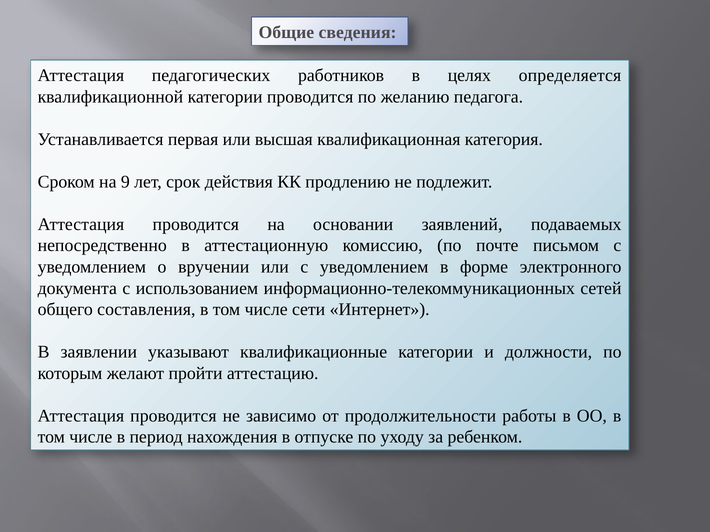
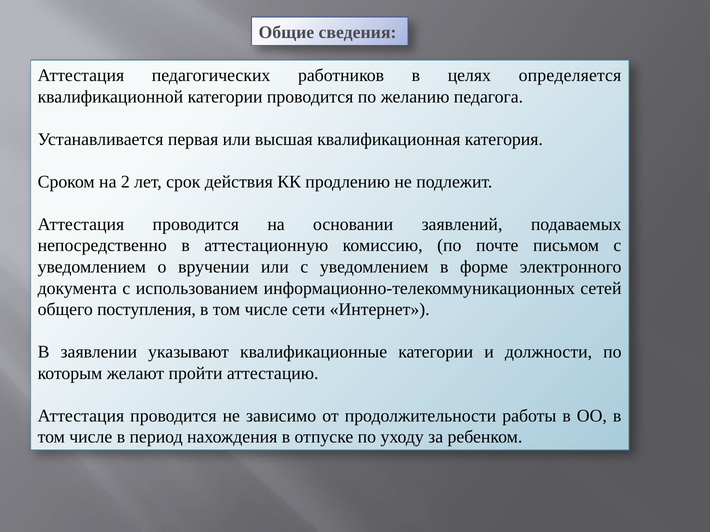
9: 9 -> 2 (125, 182)
составления: составления -> поступления (146, 310)
